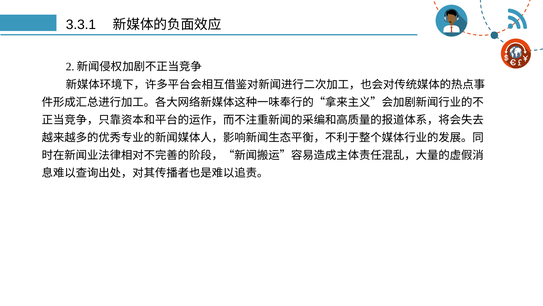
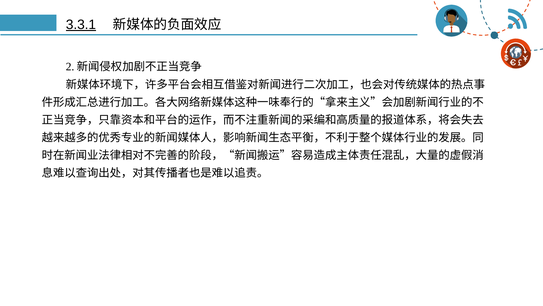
3.3.1 underline: none -> present (81, 25)
